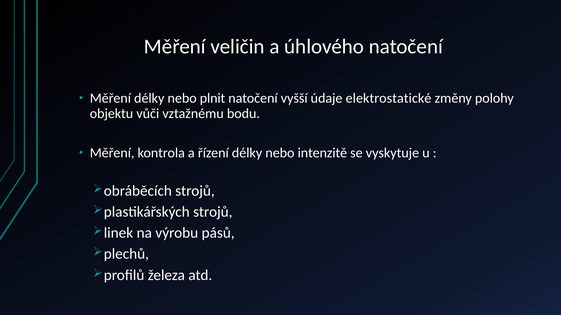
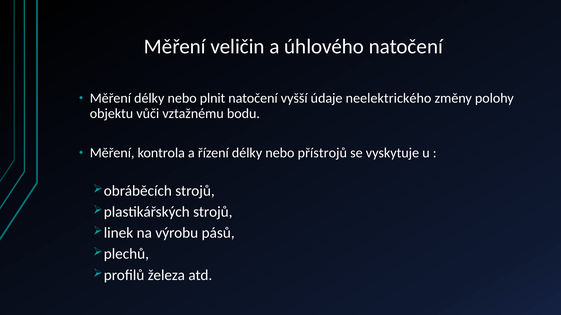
elektrostatické: elektrostatické -> neelektrického (389, 99)
intenzitě: intenzitě -> přístrojů (322, 153)
